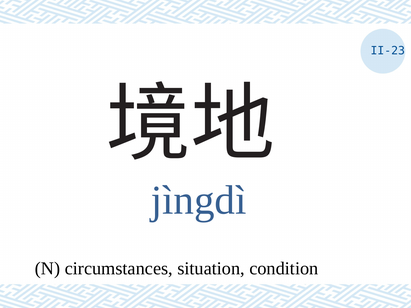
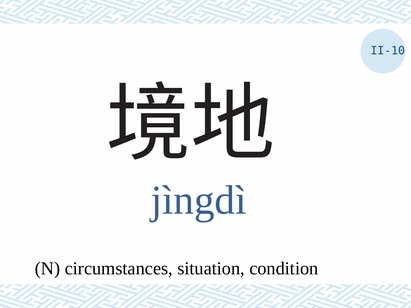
II-23: II-23 -> II-10 (388, 51)
